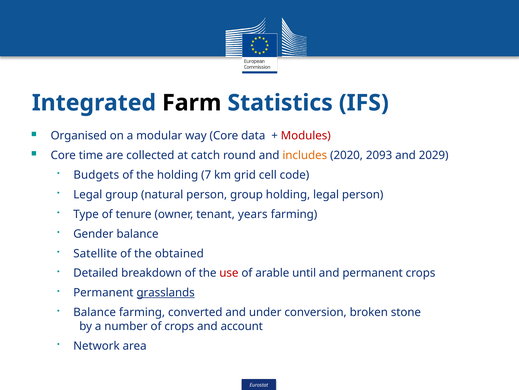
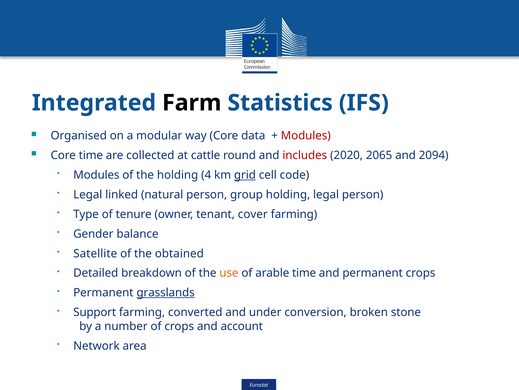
catch: catch -> cattle (206, 155)
includes colour: orange -> red (305, 155)
2093: 2093 -> 2065 (379, 155)
2029: 2029 -> 2094 (434, 155)
Budgets: Budgets -> Modules (96, 175)
7: 7 -> 4 (206, 175)
grid underline: none -> present (245, 175)
Legal group: group -> linked (122, 194)
years: years -> cover (253, 214)
use colour: red -> orange (229, 273)
arable until: until -> time (304, 273)
Balance: Balance -> Support (95, 312)
